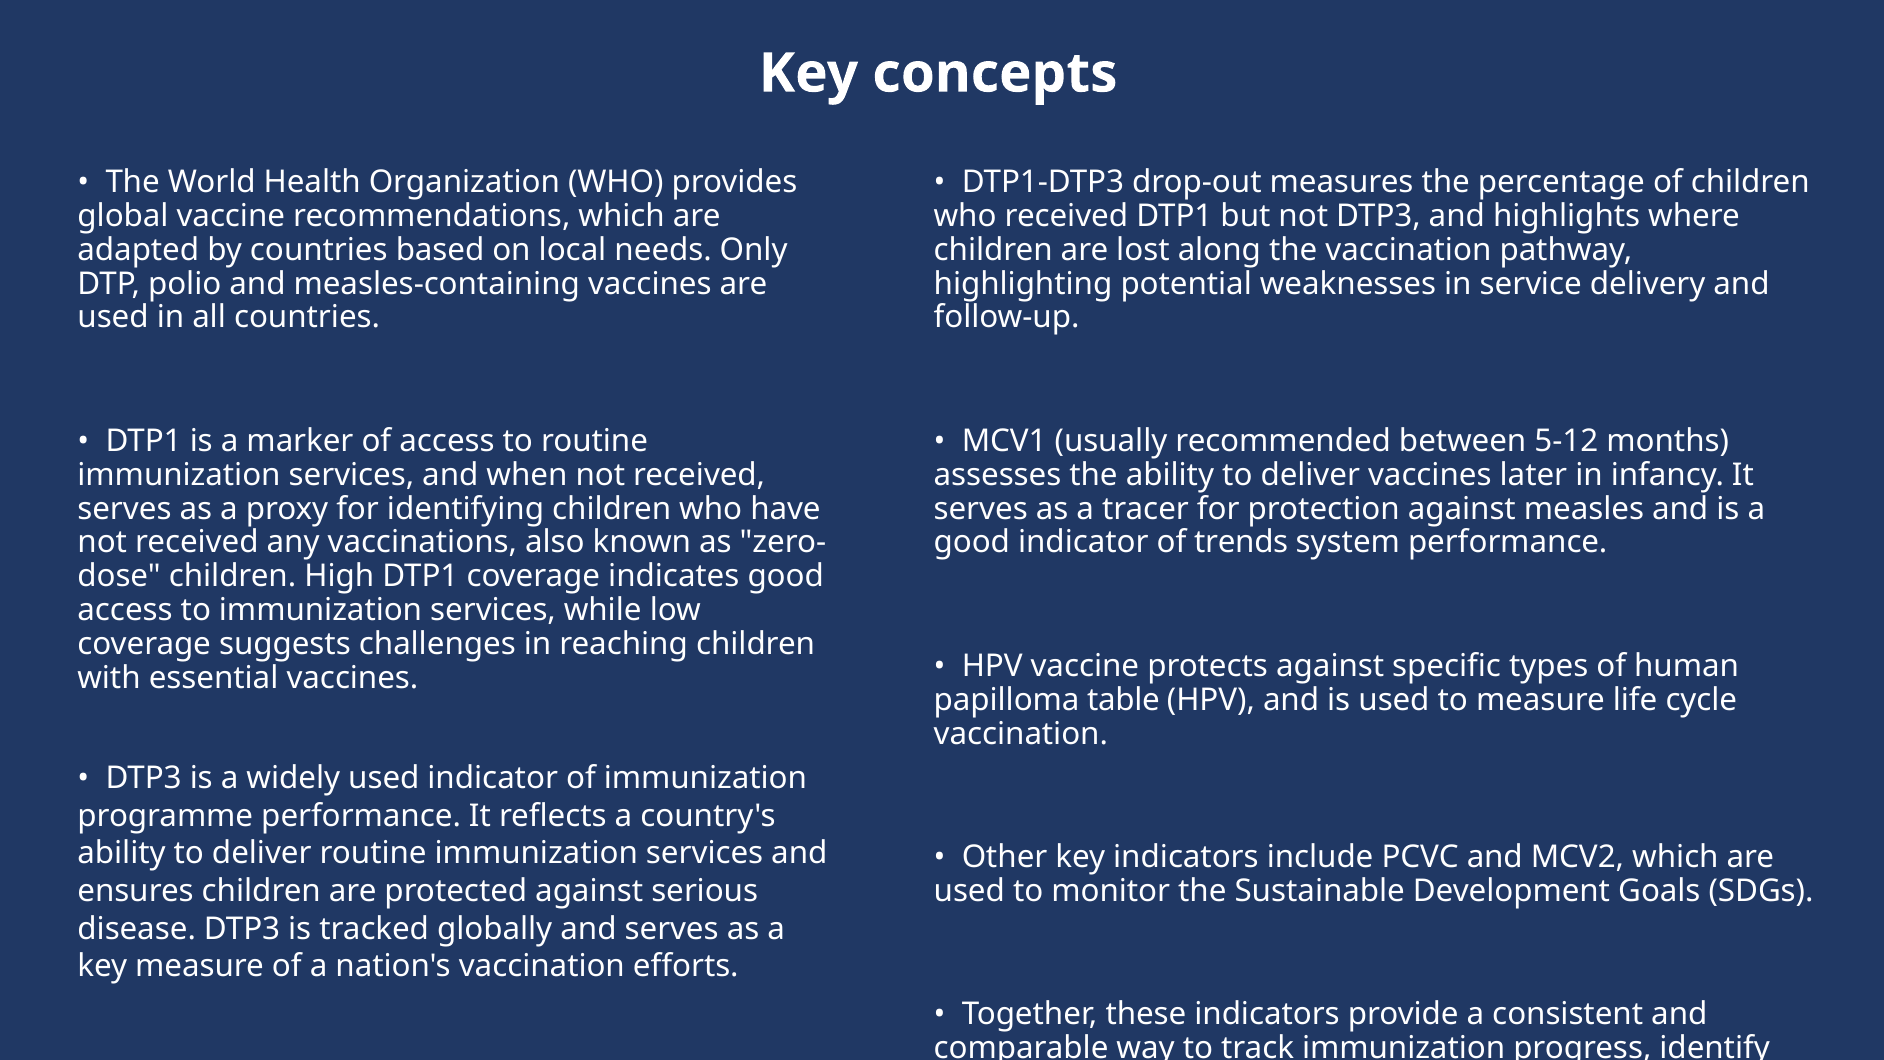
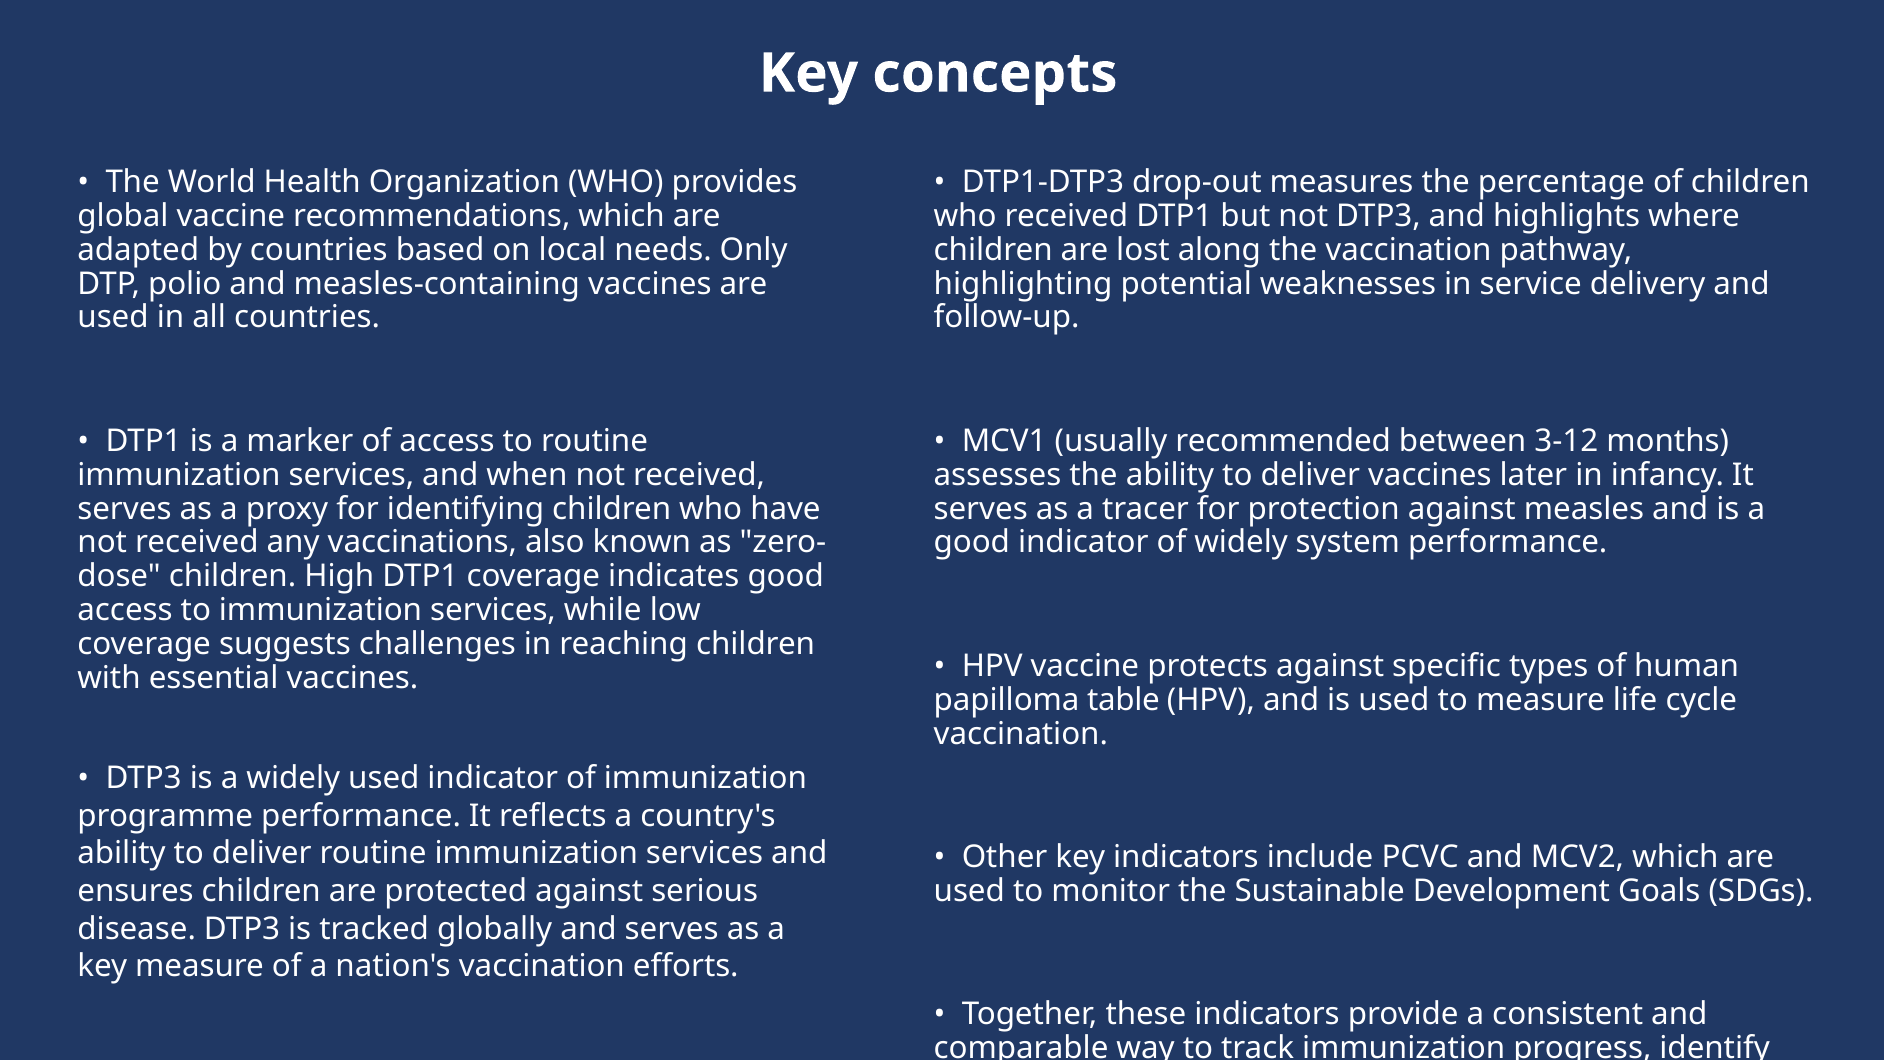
5-12: 5-12 -> 3-12 (1566, 441)
of trends: trends -> widely (1241, 542)
